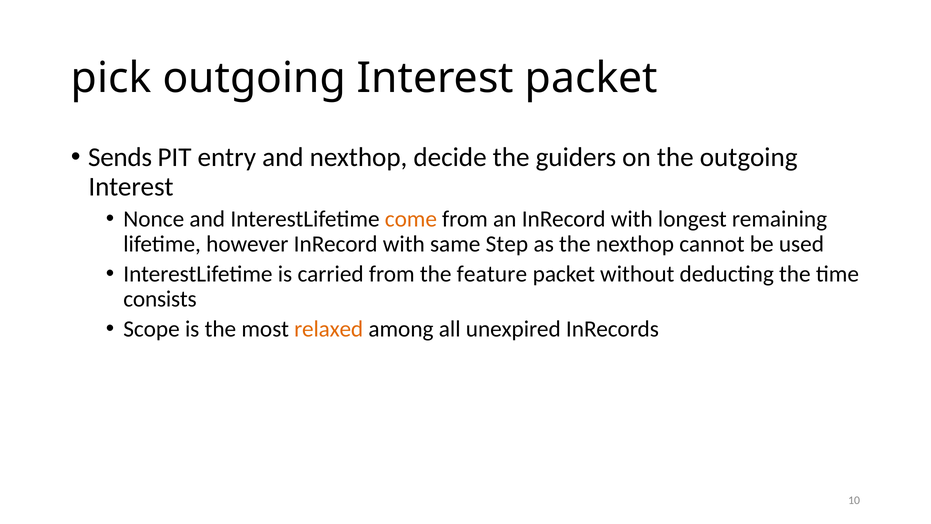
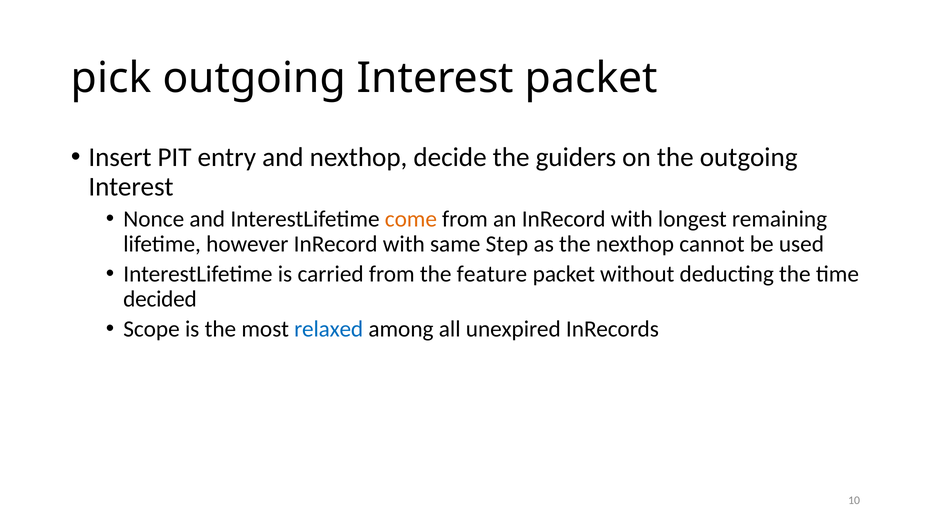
Sends: Sends -> Insert (120, 157)
consists: consists -> decided (160, 299)
relaxed colour: orange -> blue (329, 329)
